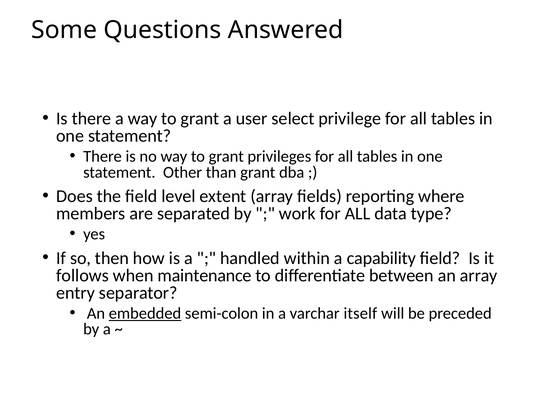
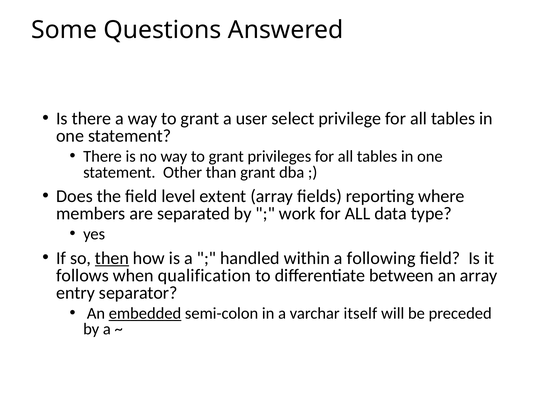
then underline: none -> present (112, 258)
capability: capability -> following (381, 258)
maintenance: maintenance -> qualification (204, 275)
